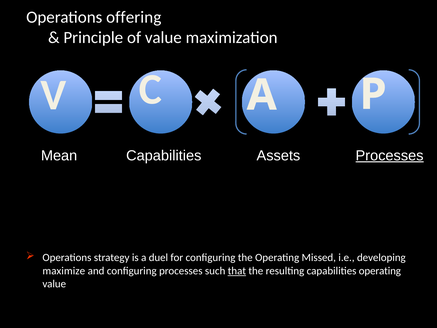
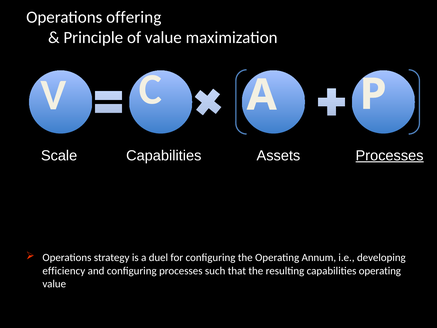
Mean: Mean -> Scale (59, 156)
Missed: Missed -> Annum (319, 258)
maximize: maximize -> efficiency (64, 271)
that underline: present -> none (237, 271)
